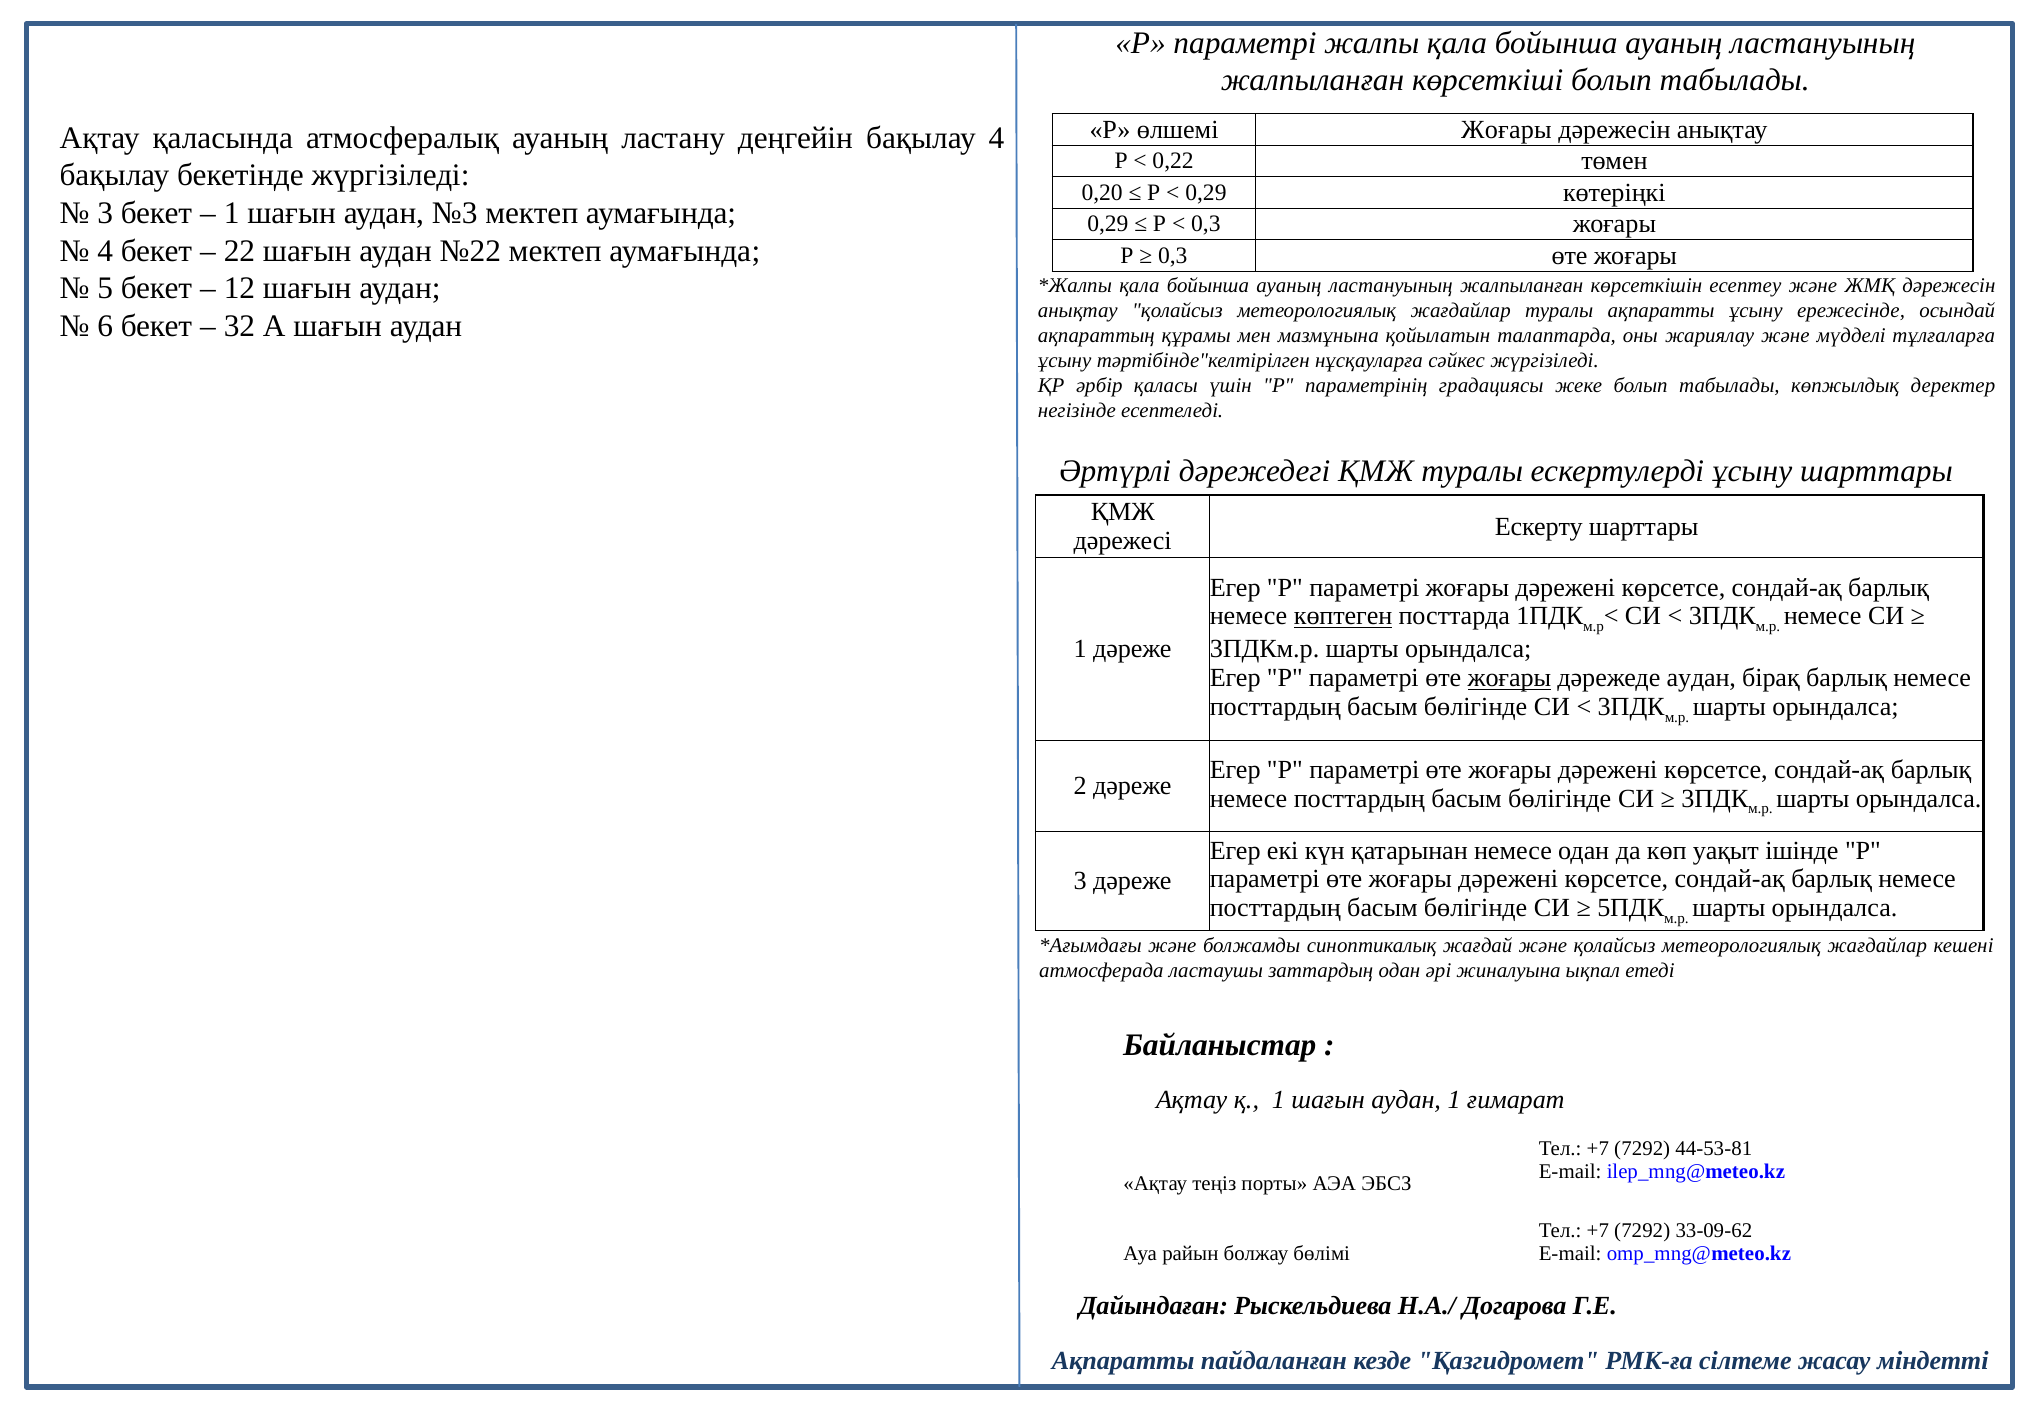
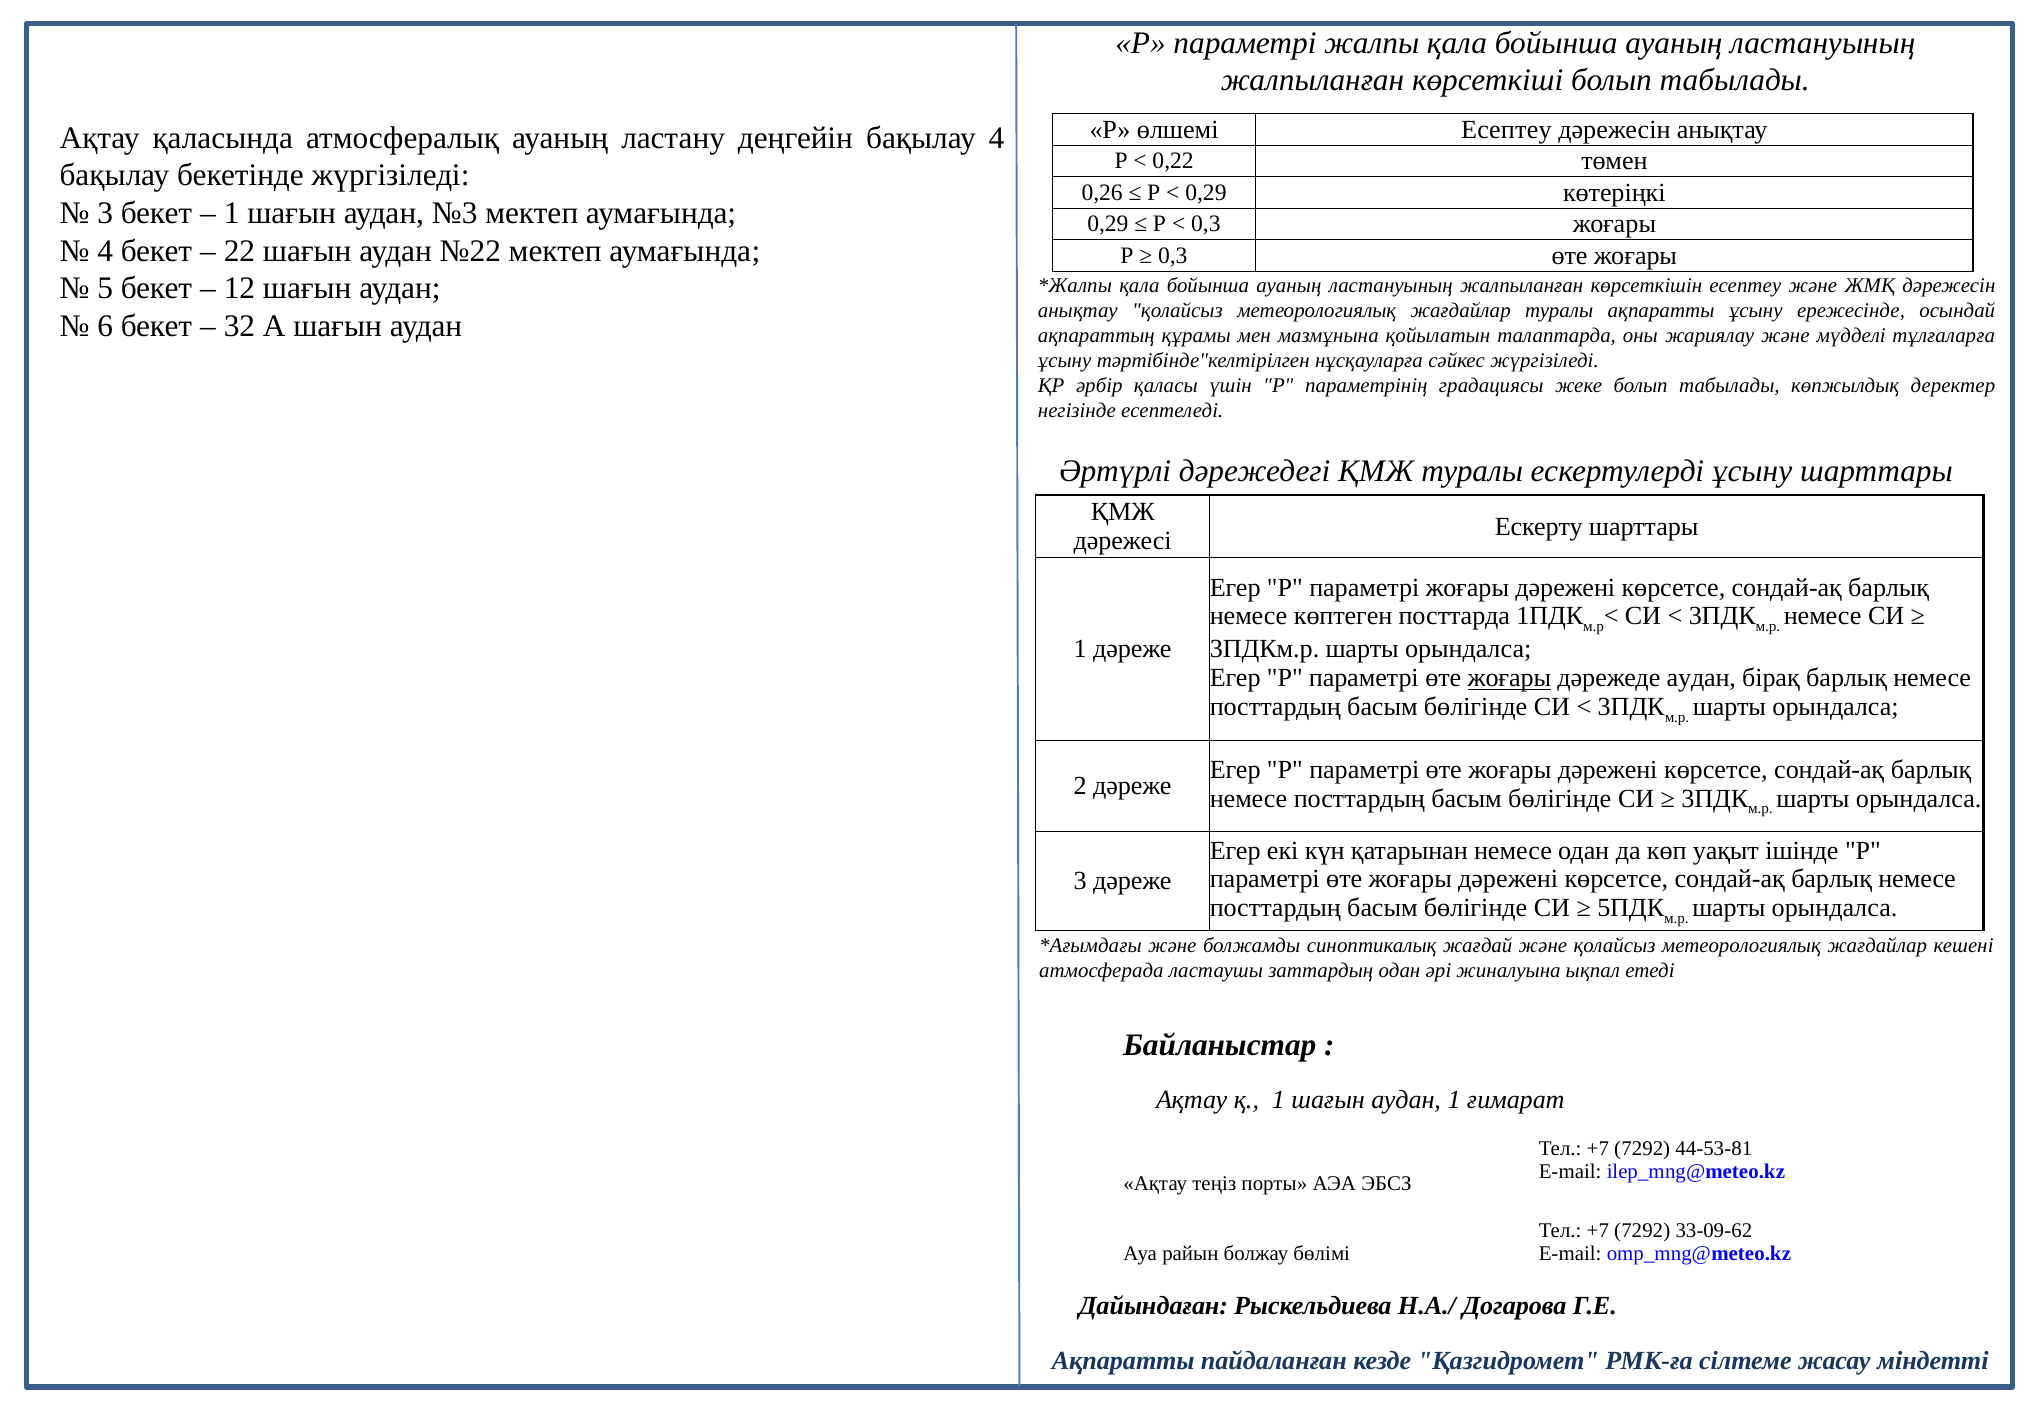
өлшемі Жоғары: Жоғары -> Есептеу (1506, 130)
0,20: 0,20 -> 0,26 (1102, 193)
көптеген underline: present -> none (1343, 617)
